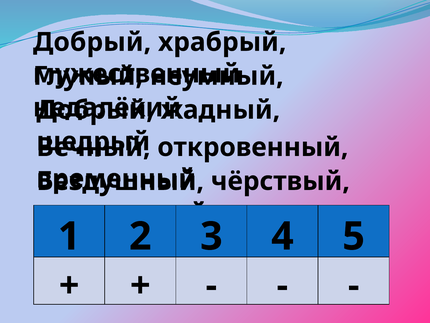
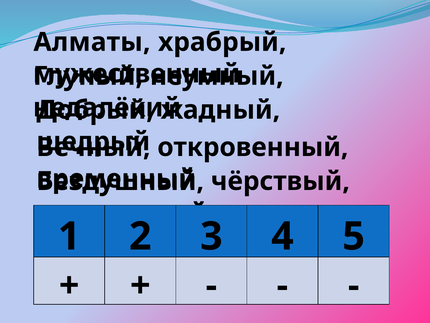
Добрый: Добрый -> Алматы (92, 42)
